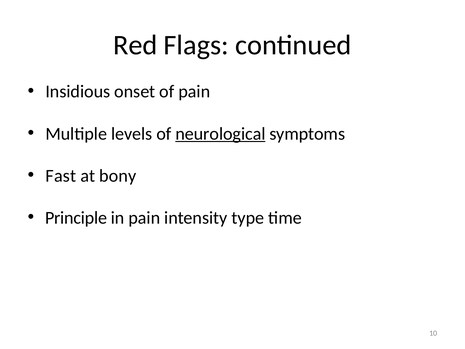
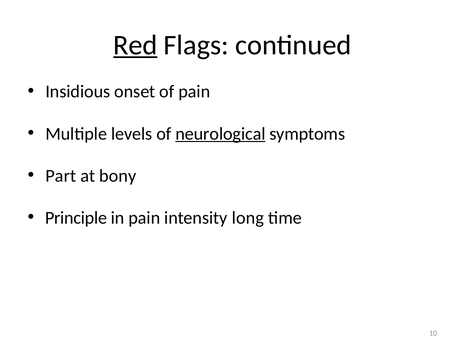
Red underline: none -> present (135, 45)
Fast: Fast -> Part (61, 176)
type: type -> long (248, 218)
